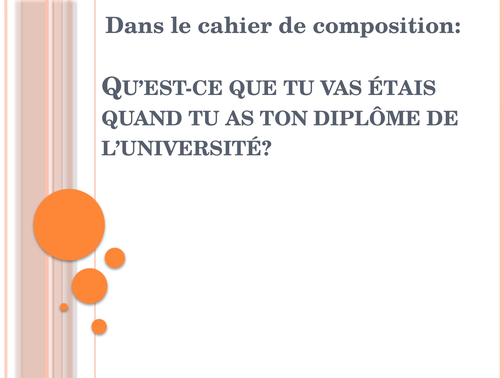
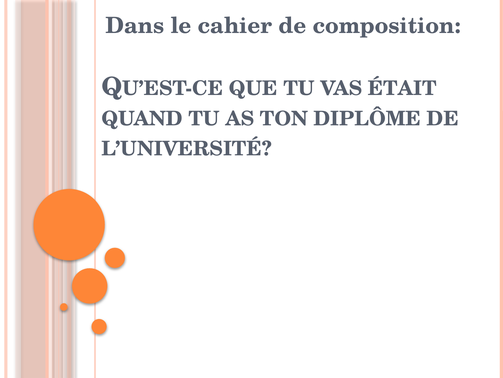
ÉTAIS: ÉTAIS -> ÉTAIT (402, 88)
